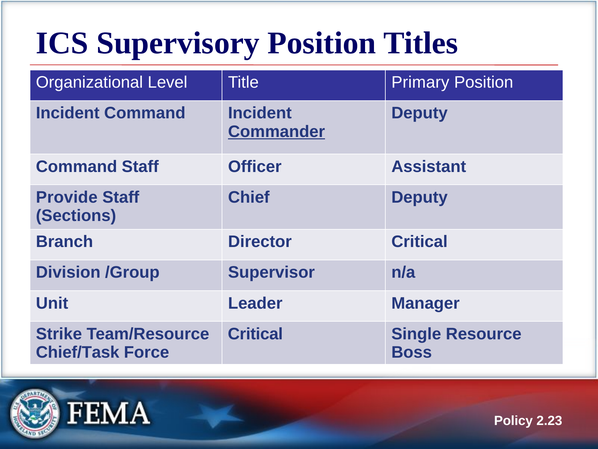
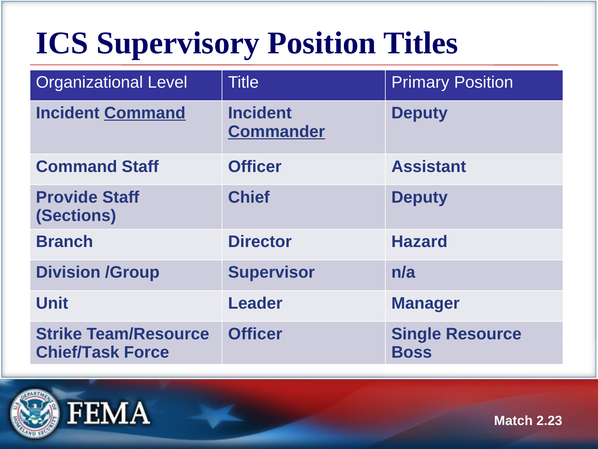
Command underline: none -> present (145, 113)
Director Critical: Critical -> Hazard (419, 241)
Critical: Critical -> Officer (255, 334)
Policy: Policy -> Match (513, 420)
